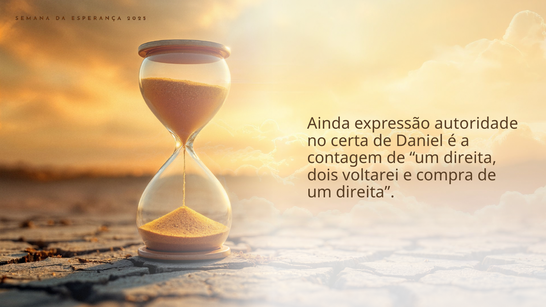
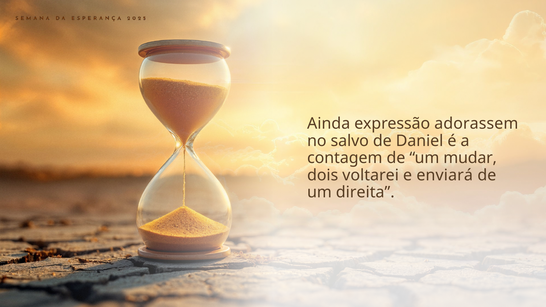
autoridade: autoridade -> adorassem (476, 124)
certa: certa -> salvo (350, 141)
contagem de um direita: direita -> mudar (470, 158)
compra: compra -> enviará (445, 175)
